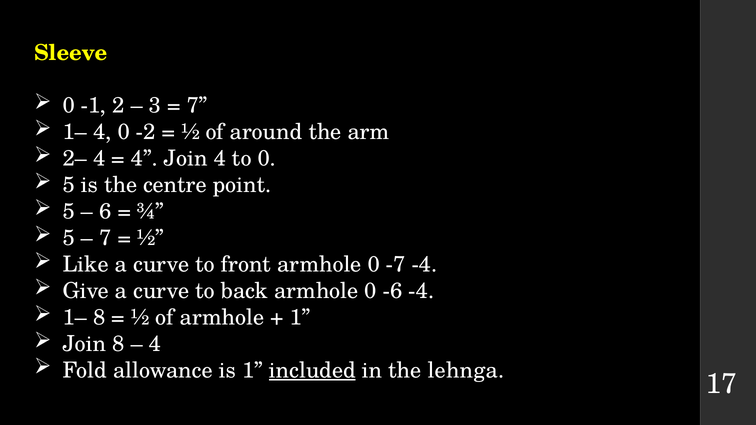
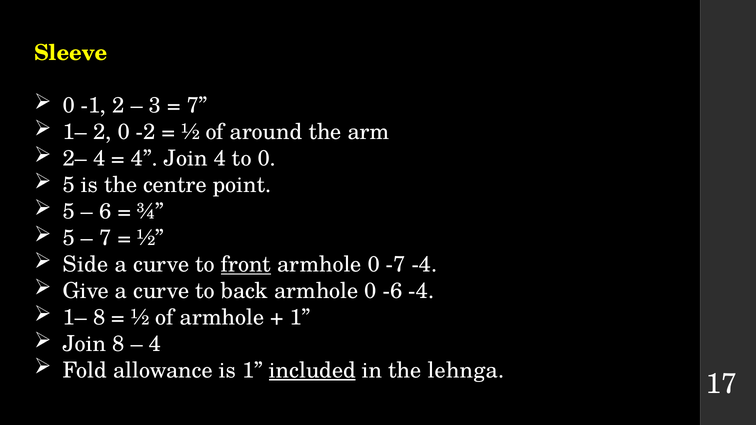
1– 4: 4 -> 2 (102, 132)
Like: Like -> Side (86, 265)
front underline: none -> present (246, 265)
